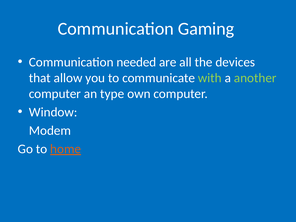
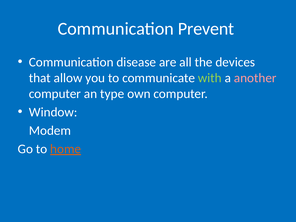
Gaming: Gaming -> Prevent (206, 29)
needed: needed -> disease (136, 62)
another colour: light green -> pink (255, 78)
